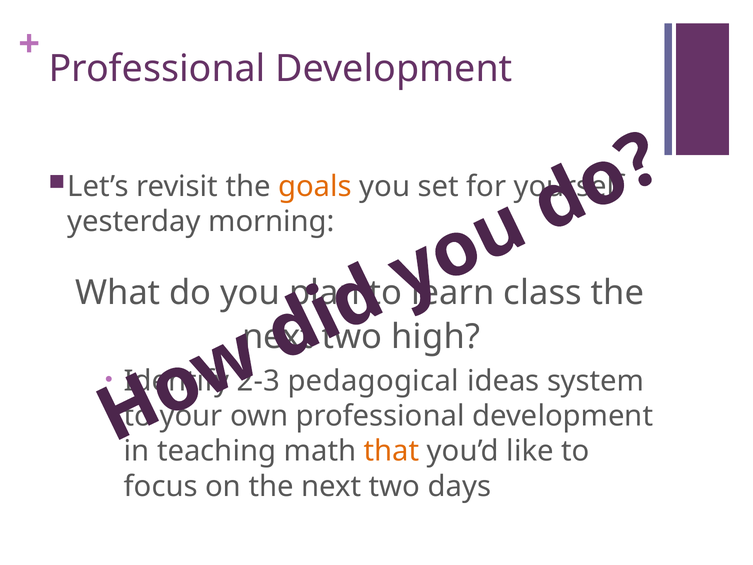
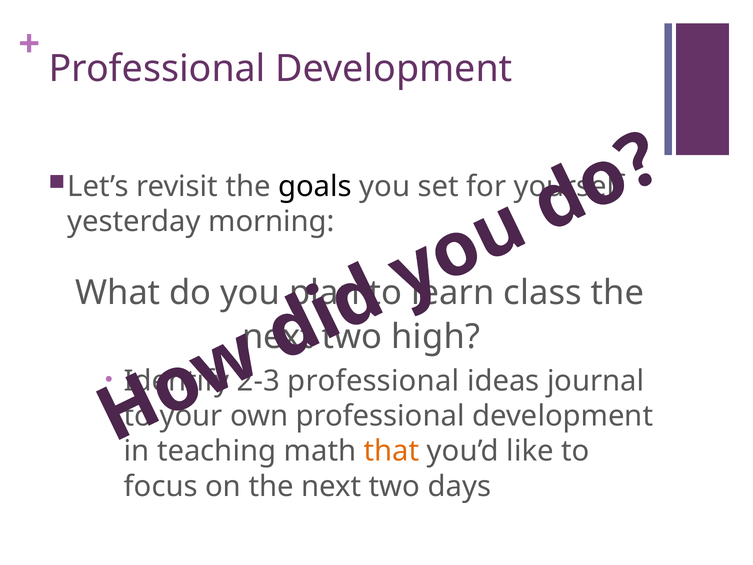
goals colour: orange -> black (315, 187)
pedagogical: pedagogical -> professional (373, 381)
system: system -> journal (596, 381)
